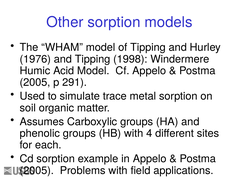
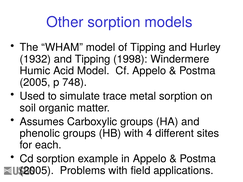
1976: 1976 -> 1932 (35, 59)
291: 291 -> 748 (75, 82)
